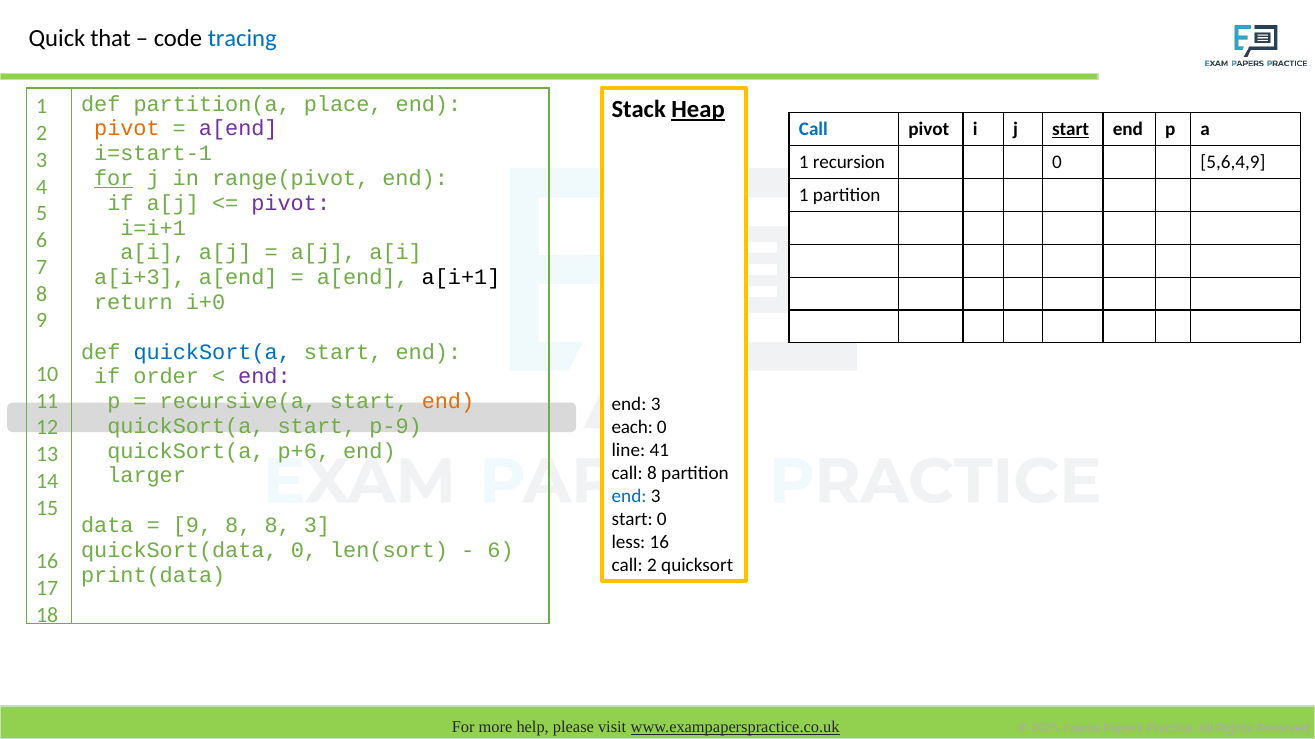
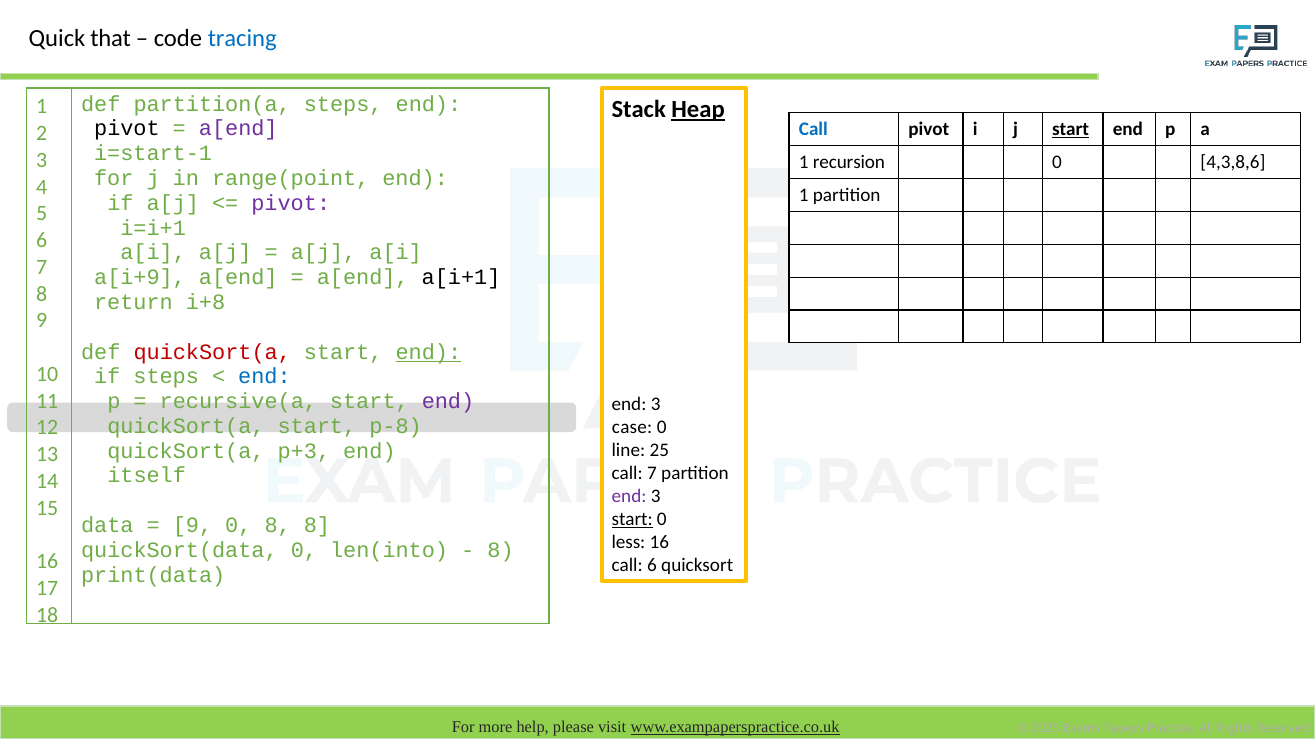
partition(a place: place -> steps (343, 104)
pivot colour: orange -> black (127, 129)
5,6,4,9: 5,6,4,9 -> 4,3,8,6 (1233, 162)
for underline: present -> none (114, 178)
range(pivot: range(pivot -> range(point (291, 178)
a[i+3: a[i+3 -> a[i+9 (140, 278)
i+0: i+0 -> i+8 (205, 303)
quickSort(a colour: blue -> red (212, 352)
end underline: none -> present (428, 352)
if order: order -> steps (166, 377)
end colour: purple -> blue (264, 377)
end colour: orange -> purple (448, 402)
p-9: p-9 -> p-8 (396, 427)
each: each -> case (632, 428)
p+6: p+6 -> p+3 (304, 451)
41: 41 -> 25 (659, 451)
call 8: 8 -> 7 (652, 474)
larger: larger -> itself (147, 476)
end colour: blue -> purple (629, 497)
start underline: none -> present (632, 520)
9 8: 8 -> 0 (238, 526)
8 3: 3 -> 8 (317, 526)
len(sort: len(sort -> len(into (389, 551)
6: 6 -> 8 (501, 551)
call 2: 2 -> 6 (652, 566)
